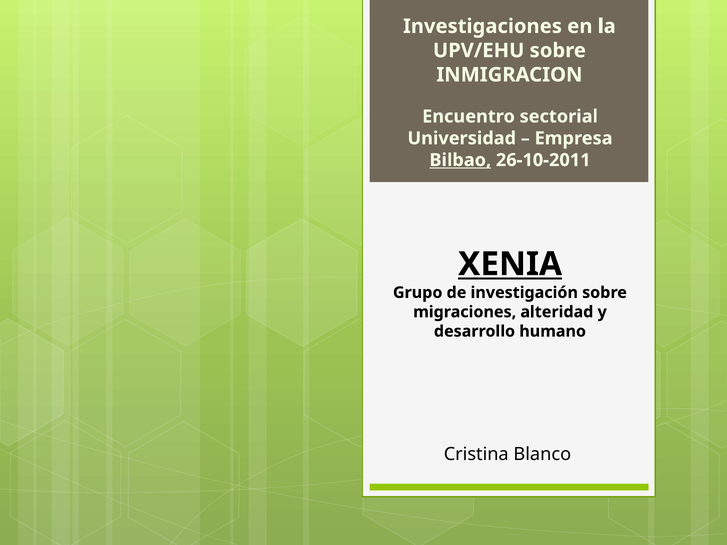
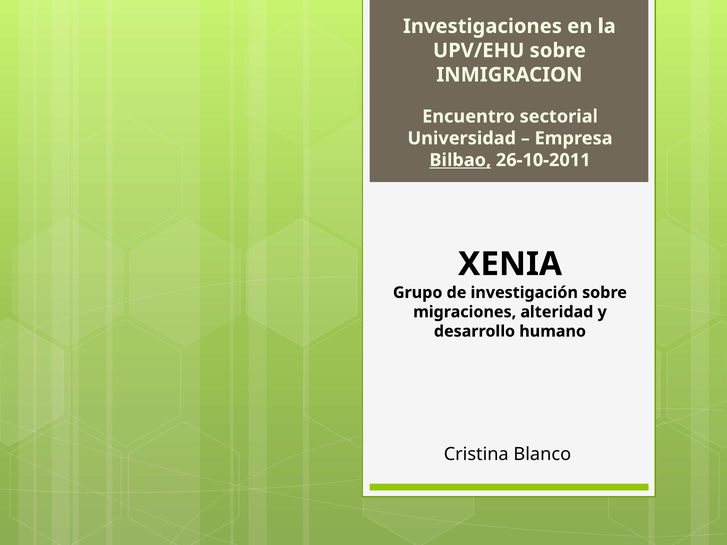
XENIA underline: present -> none (510, 264)
